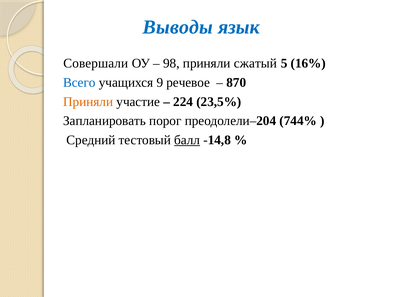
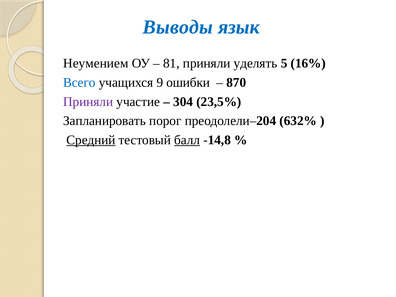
Совершали: Совершали -> Неумением (96, 63)
98: 98 -> 81 (171, 63)
сжатый: сжатый -> уделять (256, 63)
речевое: речевое -> ошибки (188, 83)
Приняли colour: orange -> purple (88, 102)
224: 224 -> 304 (183, 102)
744%: 744% -> 632% (298, 121)
Средний underline: none -> present (91, 140)
